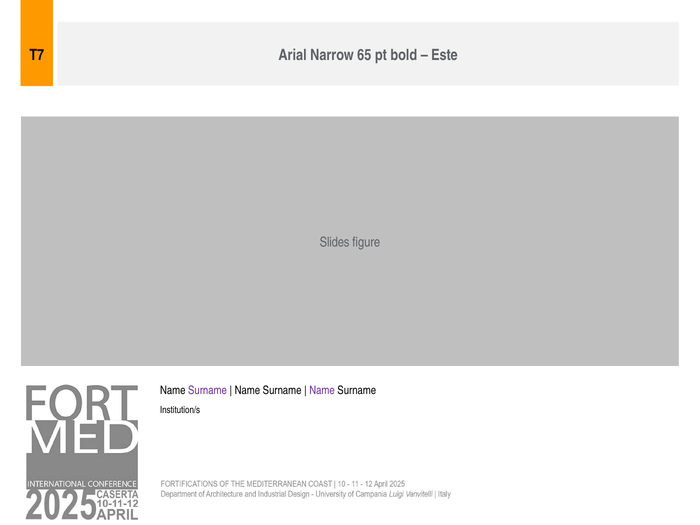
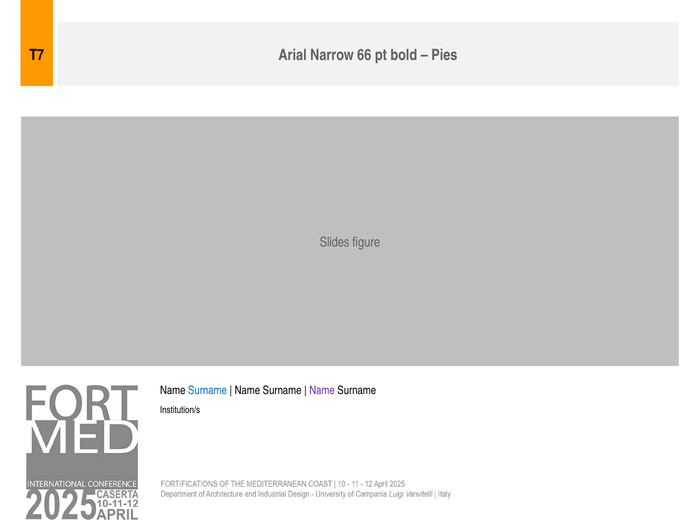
65: 65 -> 66 (364, 55)
Este: Este -> Pies (444, 55)
Surname colour: purple -> blue (207, 390)
